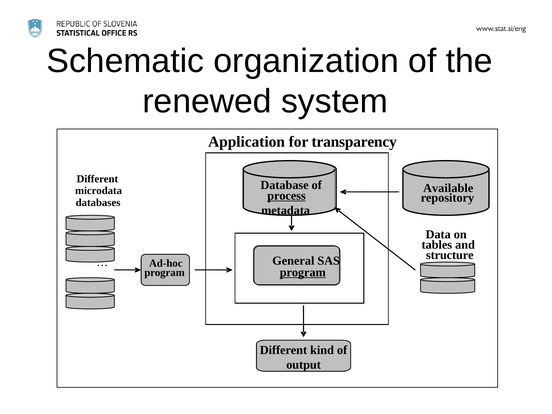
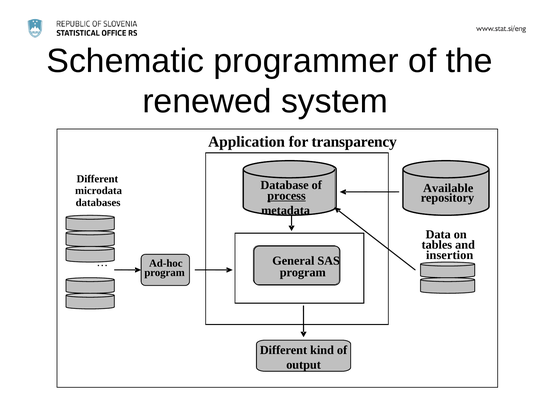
organization: organization -> programmer (306, 61)
structure: structure -> insertion (450, 255)
program underline: present -> none (303, 272)
